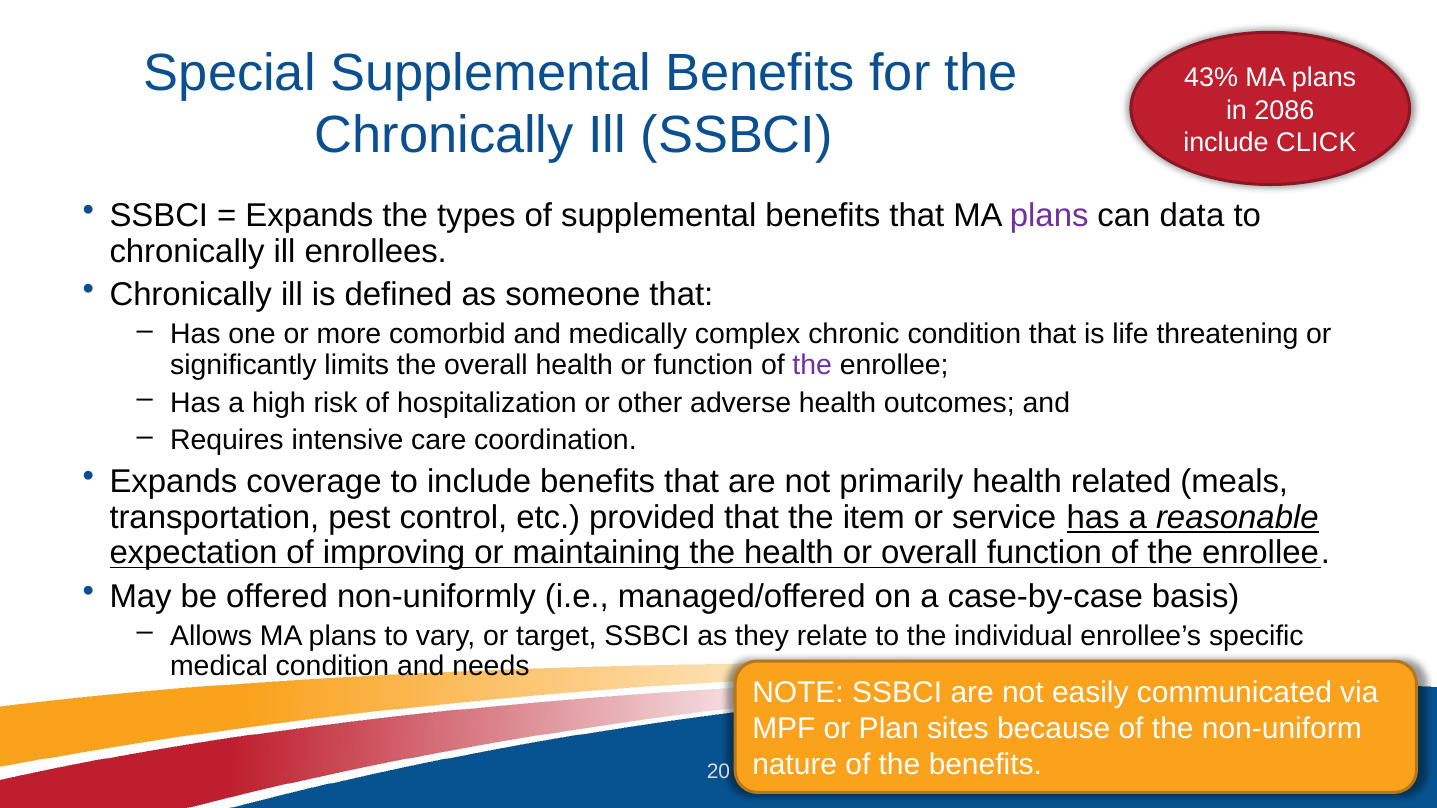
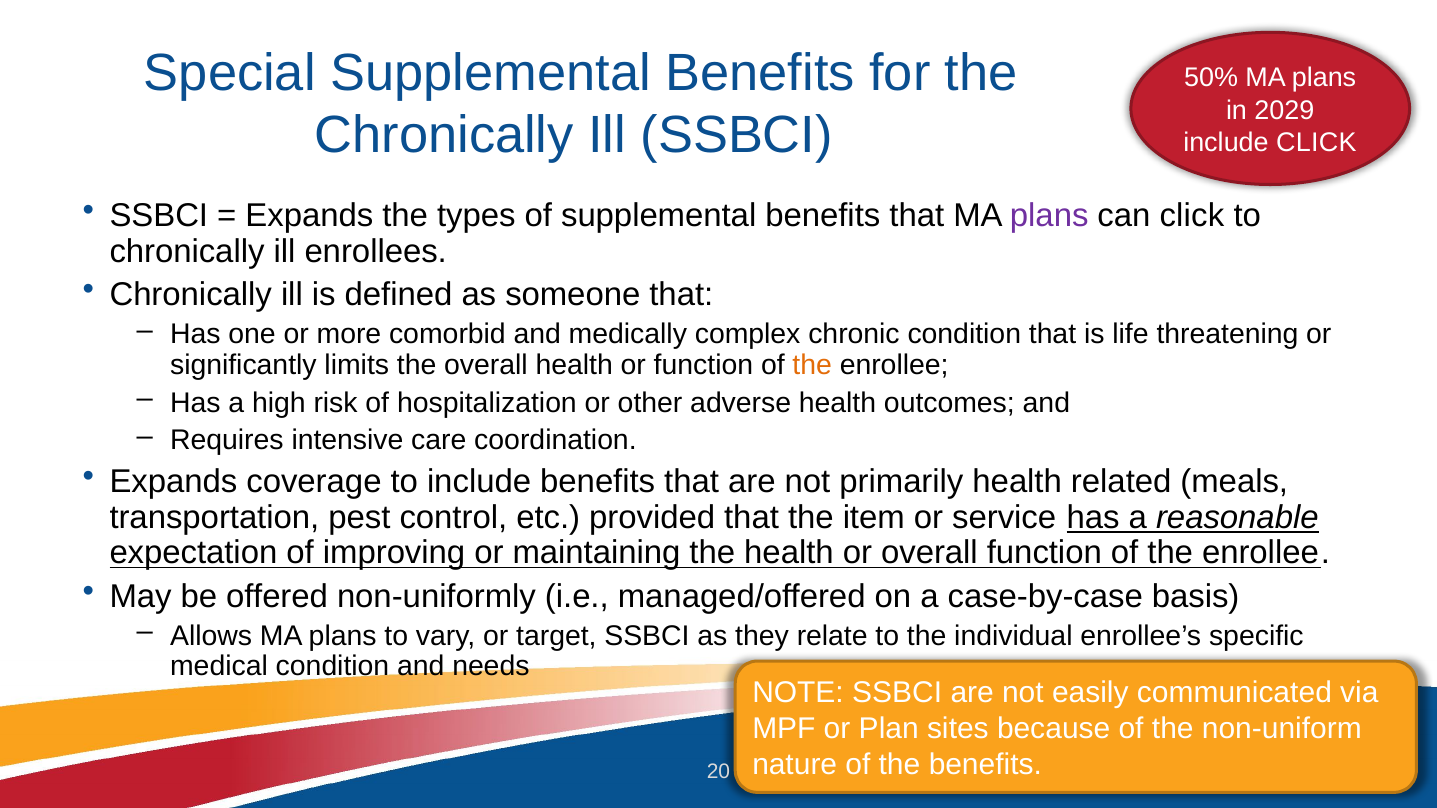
43%: 43% -> 50% (1211, 78)
2086: 2086 -> 2029 (1284, 110)
can data: data -> click (1192, 216)
the colour: purple -> orange (812, 365)
